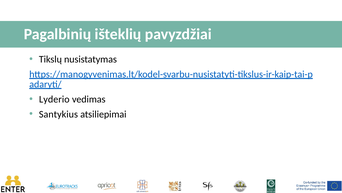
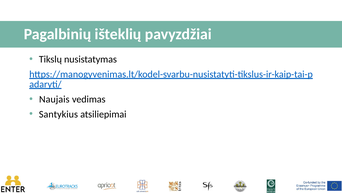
Lyderio: Lyderio -> Naujais (54, 99)
